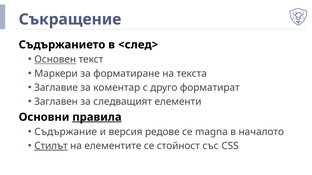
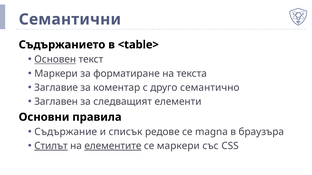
Съкращение: Съкращение -> Семантични (70, 19)
<след>: <след> -> <table> (138, 45)
форматират: форматират -> семантично (210, 88)
правила underline: present -> none (97, 117)
версия: версия -> списък (126, 132)
началото: началото -> браузъра (261, 132)
елементите underline: none -> present (113, 146)
се стойност: стойност -> маркери (178, 146)
